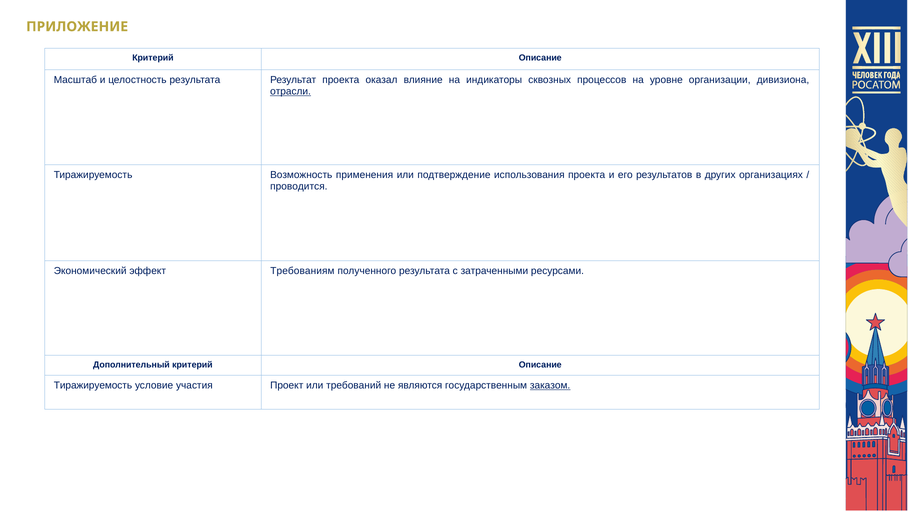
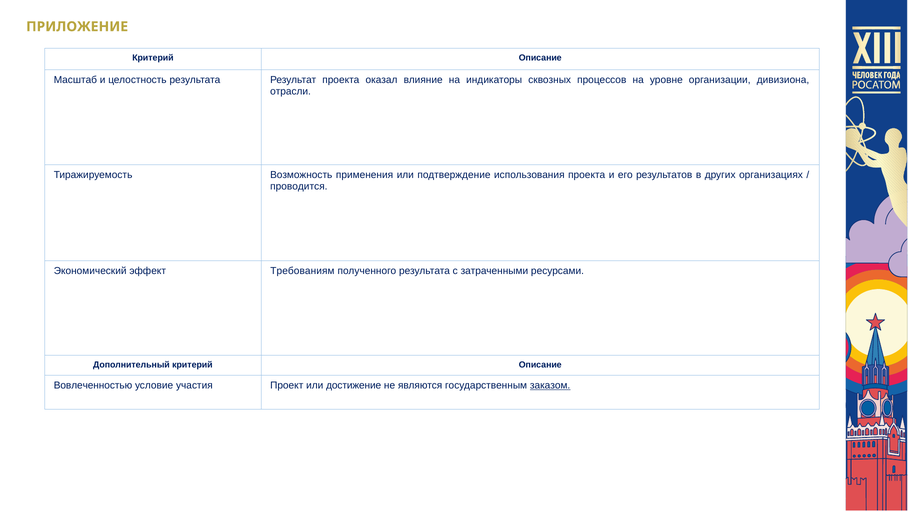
отрасли underline: present -> none (291, 91)
Тиражируемость: Тиражируемость -> Вовлеченностью (93, 385)
требований: требований -> достижение (354, 385)
